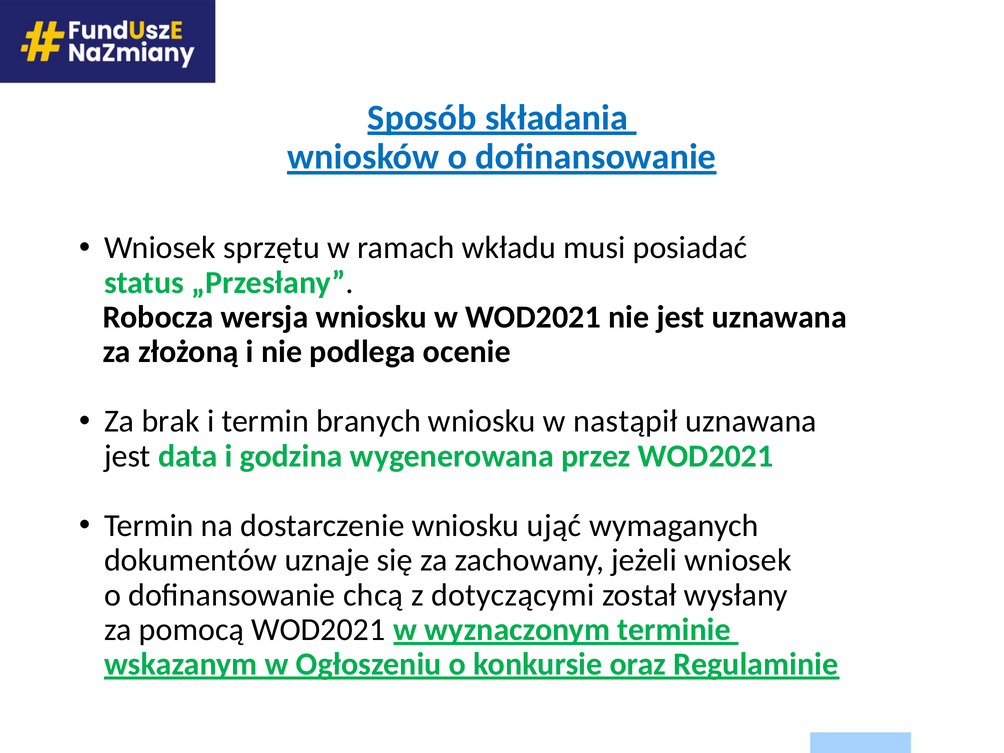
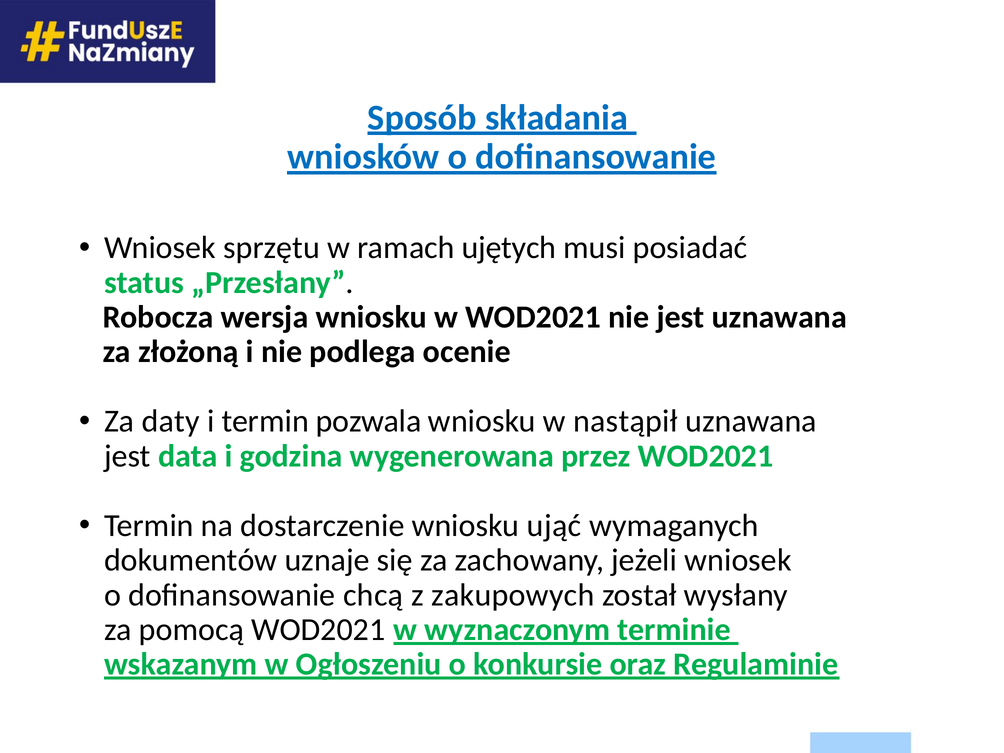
wkładu: wkładu -> ujętych (509, 248)
brak: brak -> daty (171, 421)
branych: branych -> pozwala (369, 421)
dotyczącymi: dotyczącymi -> zakupowych (513, 595)
